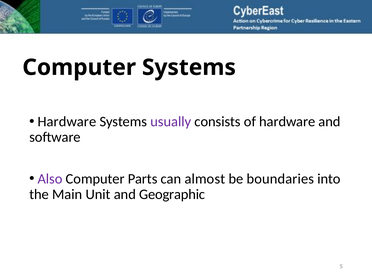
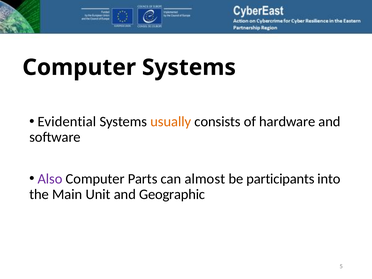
Hardware: Hardware -> Evidential (67, 122)
usually colour: purple -> orange (171, 122)
boundaries: boundaries -> participants (280, 179)
